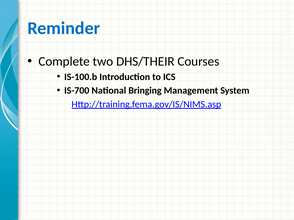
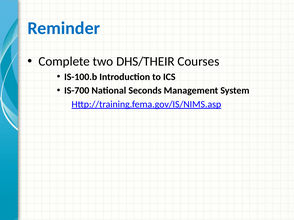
Bringing: Bringing -> Seconds (145, 91)
